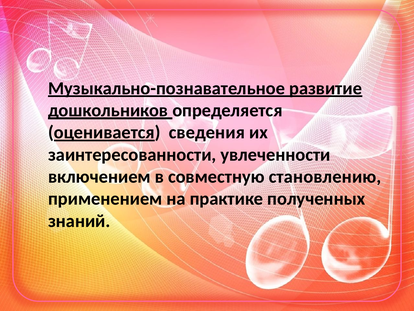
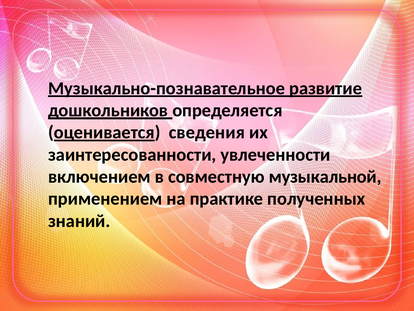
становлению: становлению -> музыкальной (325, 176)
